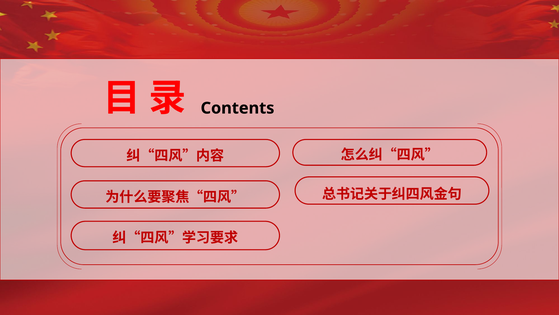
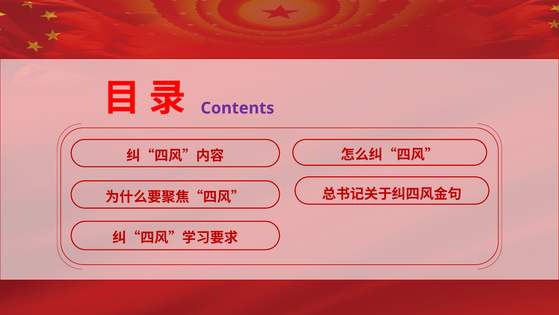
Contents colour: black -> purple (237, 108)
